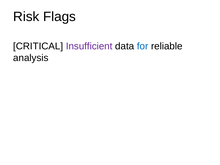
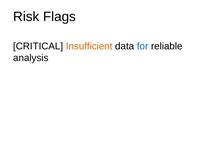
Insufficient colour: purple -> orange (89, 46)
